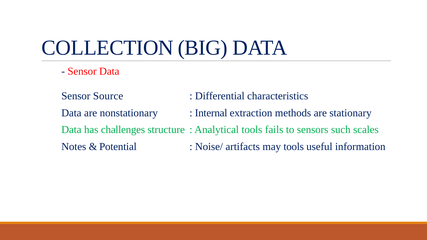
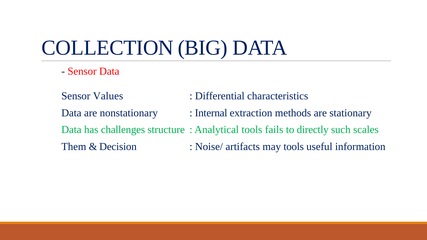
Source: Source -> Values (108, 96)
sensors: sensors -> directly (313, 130)
Notes: Notes -> Them (74, 147)
Potential: Potential -> Decision (118, 147)
